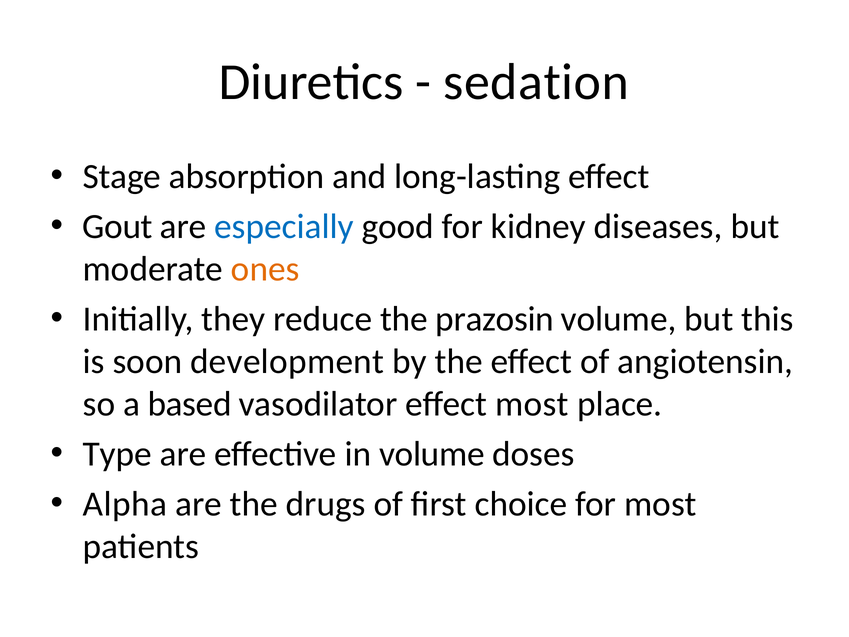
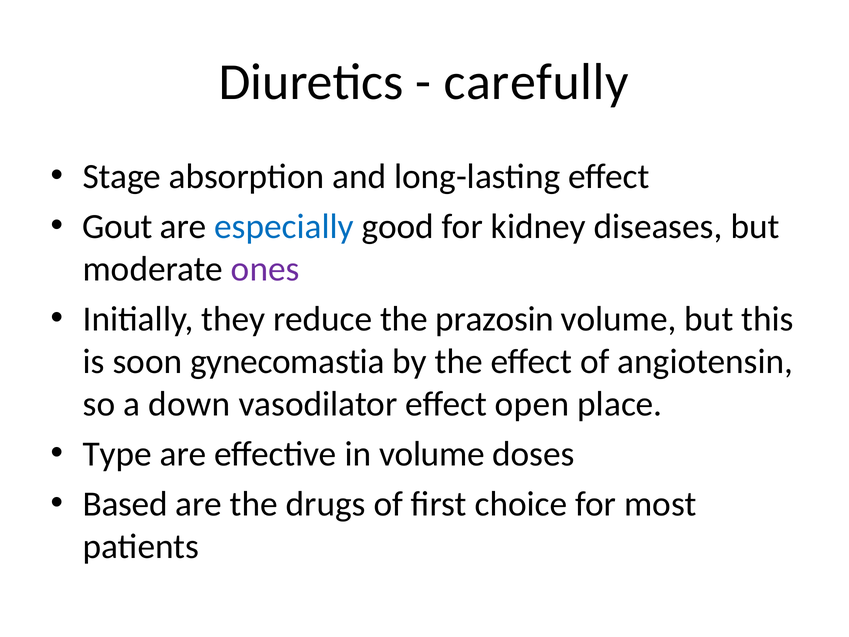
sedation: sedation -> carefully (536, 82)
ones colour: orange -> purple (265, 269)
development: development -> gynecomastia (287, 361)
based: based -> down (189, 404)
effect most: most -> open (532, 404)
Alpha: Alpha -> Based (125, 504)
